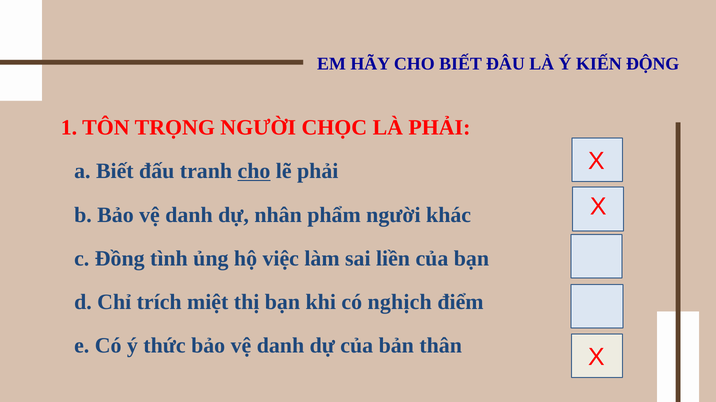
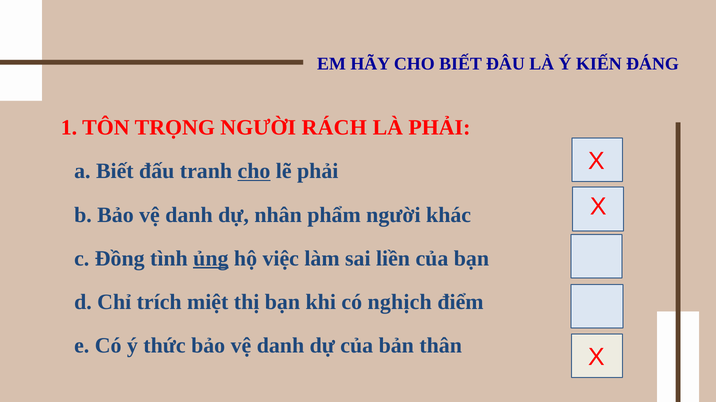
ĐỘNG: ĐỘNG -> ĐÁNG (653, 64)
CHỌC: CHỌC -> RÁCH (334, 128)
ủng underline: none -> present (211, 259)
